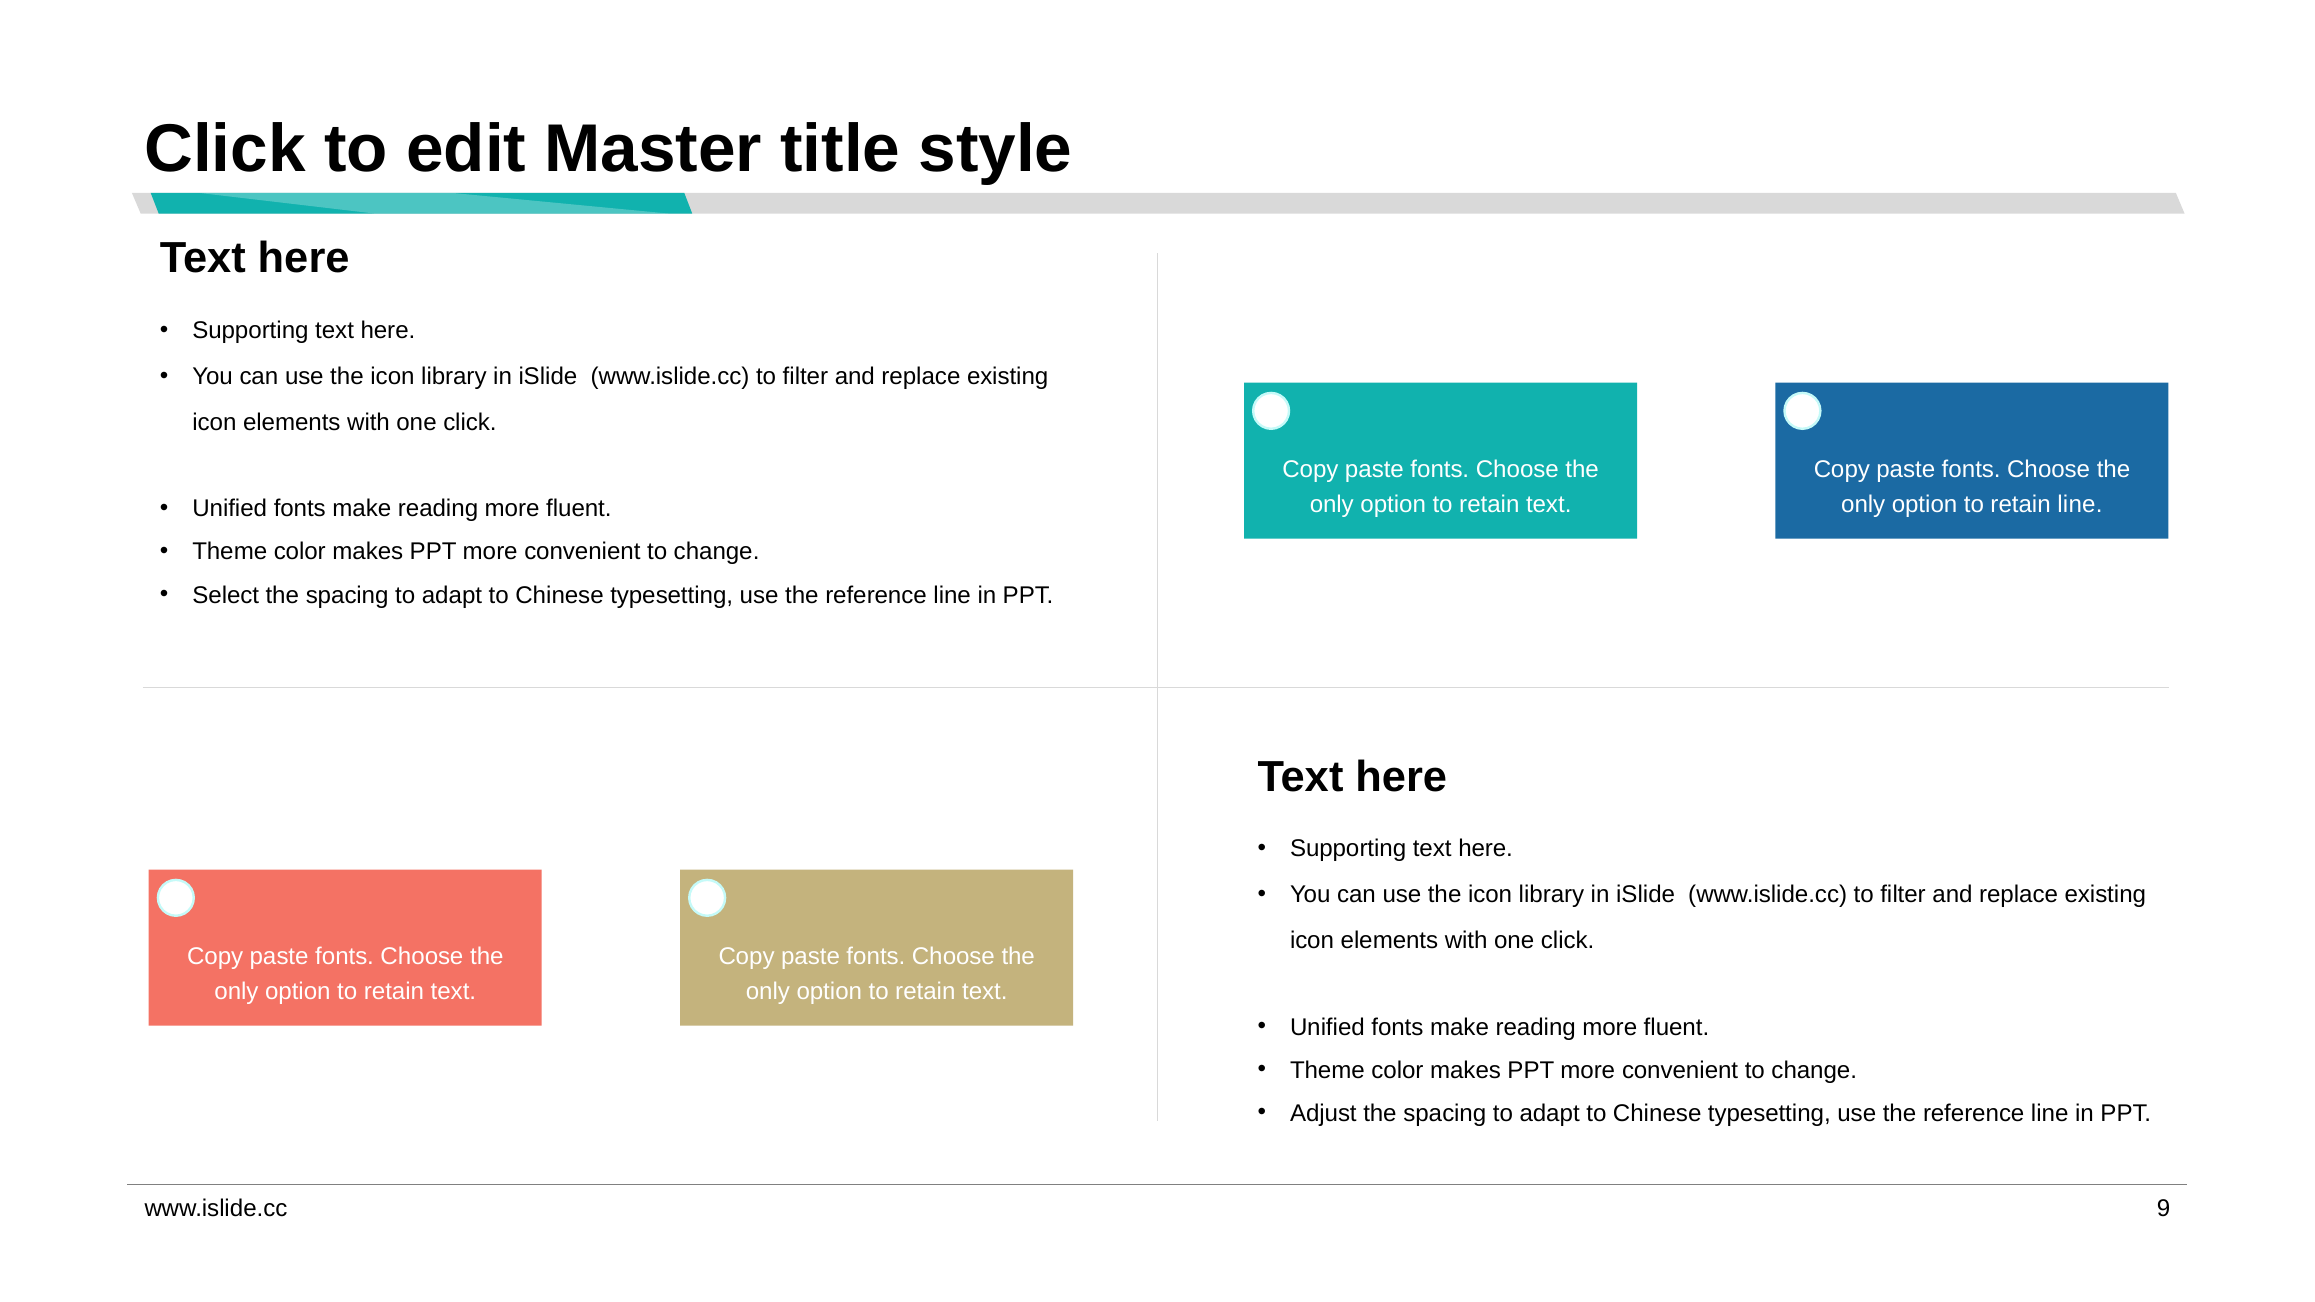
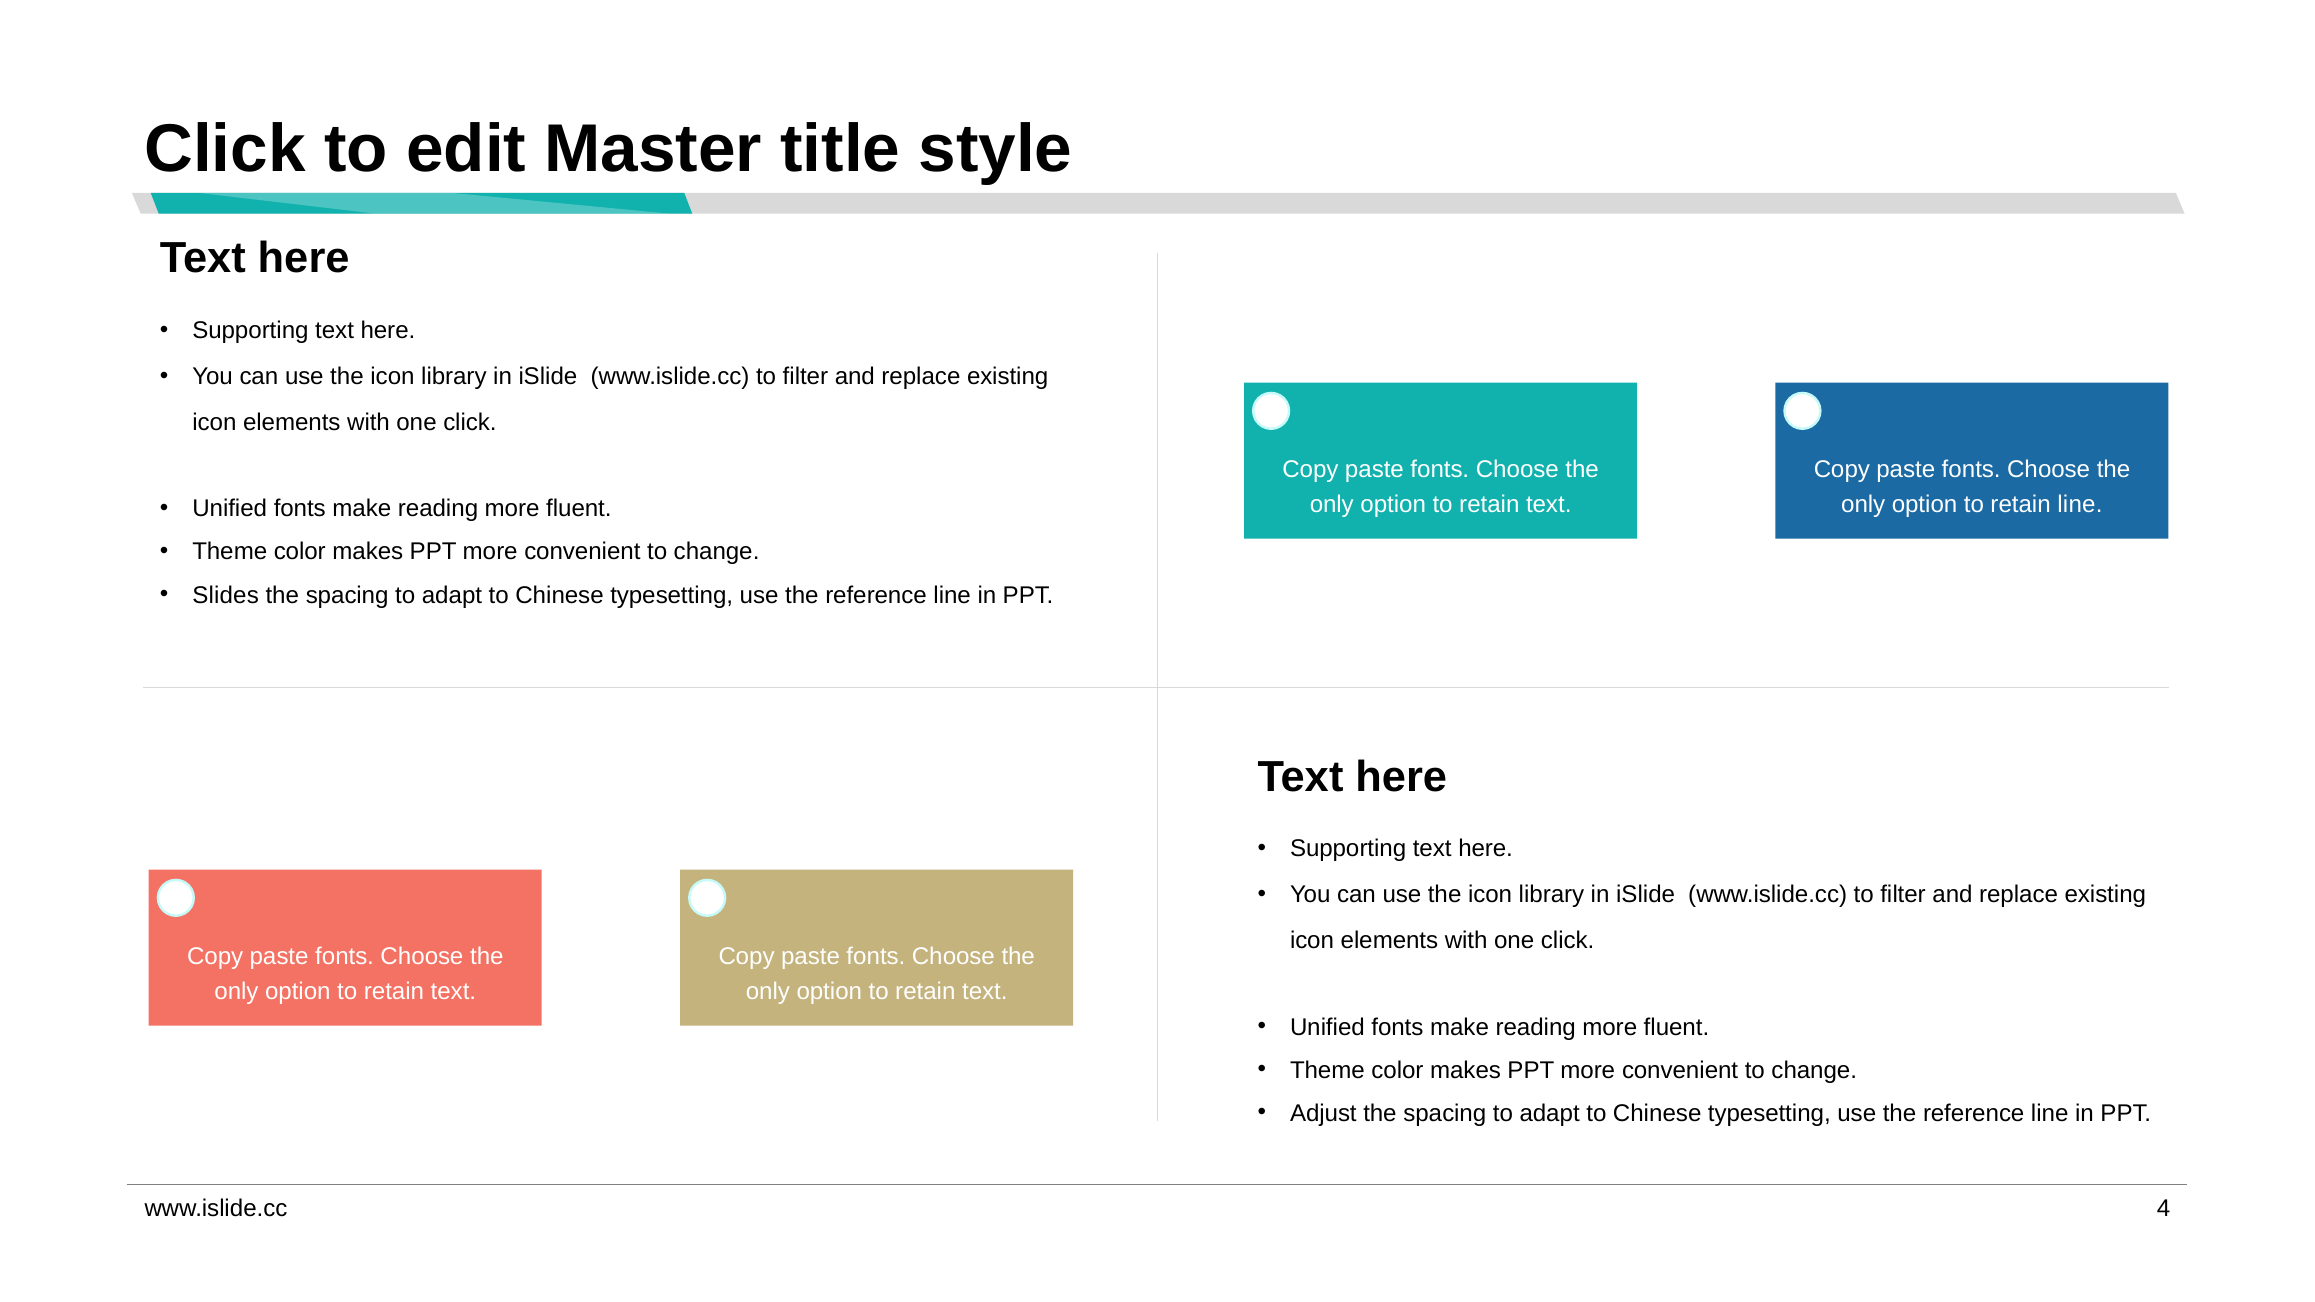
Select: Select -> Slides (226, 595)
9: 9 -> 4 (2163, 1208)
